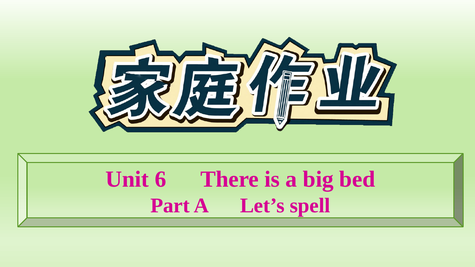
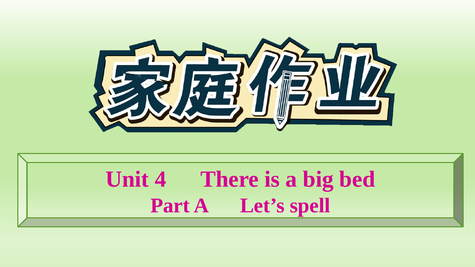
6: 6 -> 4 (160, 179)
